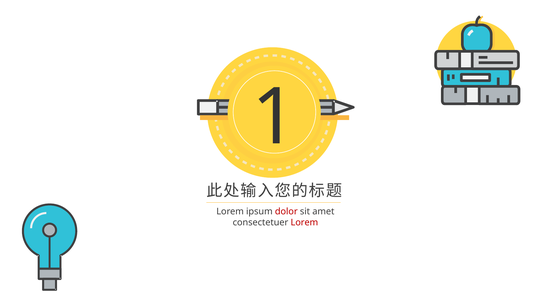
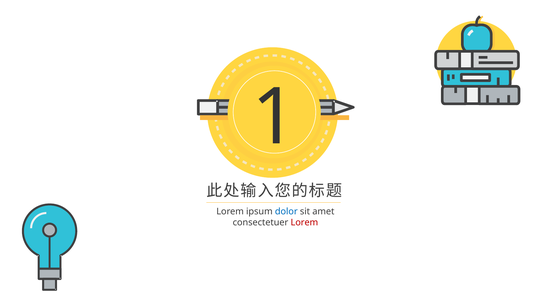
dolor colour: red -> blue (286, 212)
